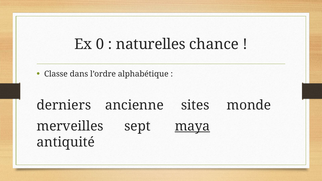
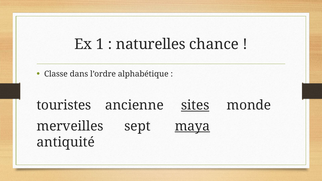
0: 0 -> 1 (100, 44)
derniers: derniers -> touristes (64, 105)
sites underline: none -> present (195, 105)
